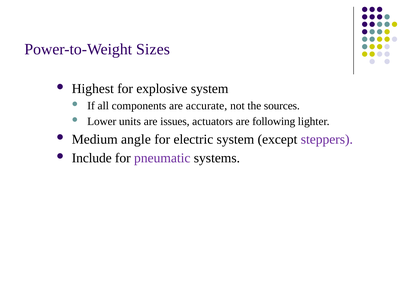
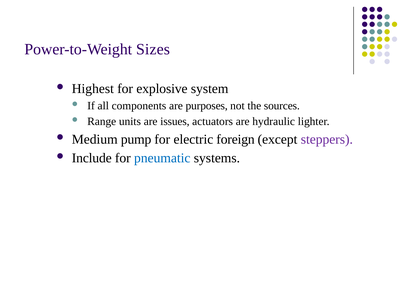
accurate: accurate -> purposes (207, 106)
Lower: Lower -> Range (102, 122)
following: following -> hydraulic (274, 122)
angle: angle -> pump (136, 139)
electric system: system -> foreign (236, 139)
pneumatic colour: purple -> blue (162, 158)
